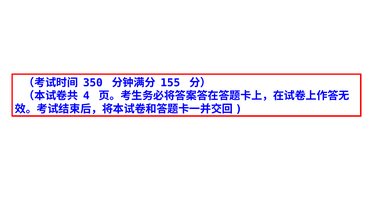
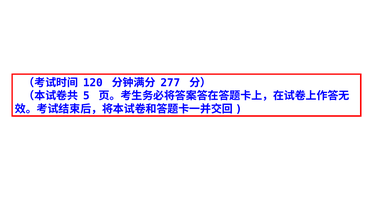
350: 350 -> 120 (93, 83)
155: 155 -> 277 (170, 83)
4: 4 -> 5 (86, 96)
